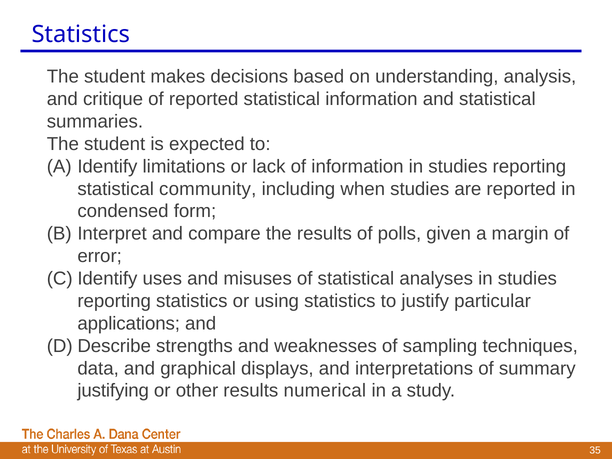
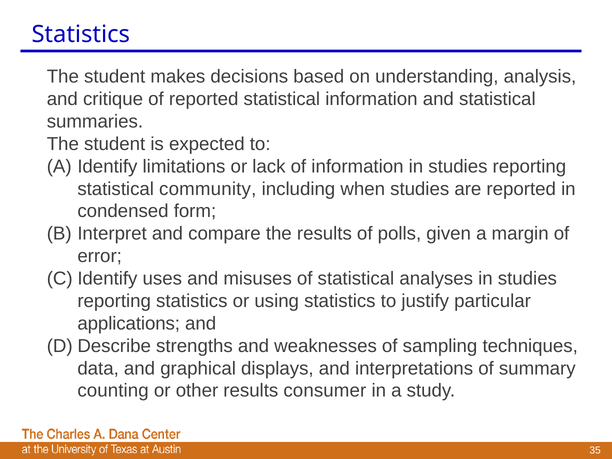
justifying: justifying -> counting (113, 391)
numerical: numerical -> consumer (325, 391)
